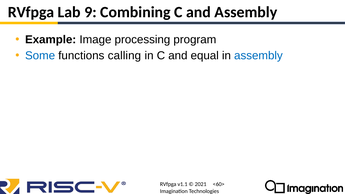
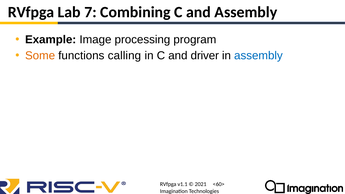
9: 9 -> 7 (90, 12)
Some colour: blue -> orange (40, 56)
equal: equal -> driver (205, 56)
